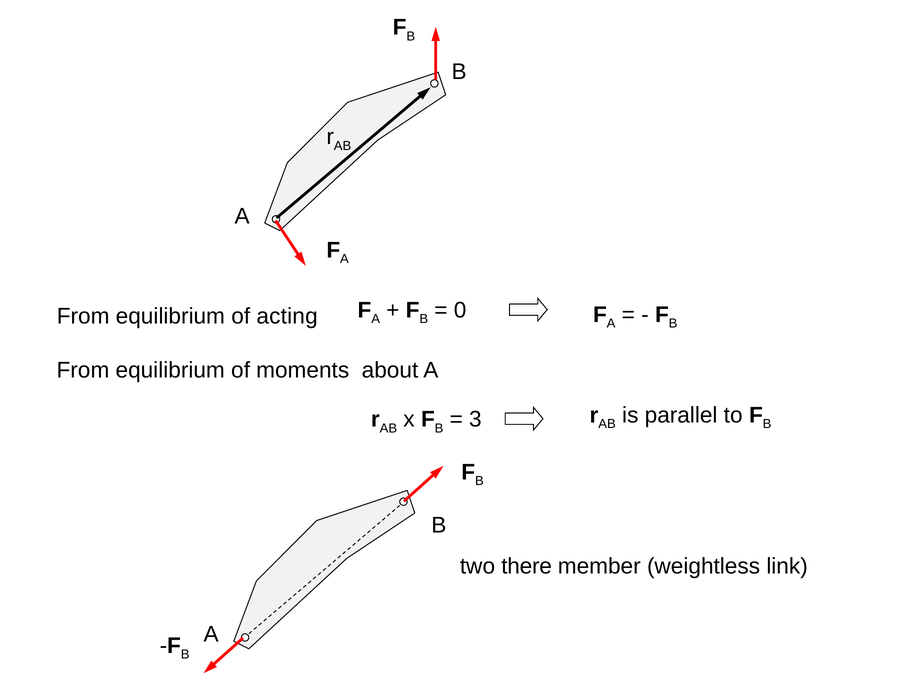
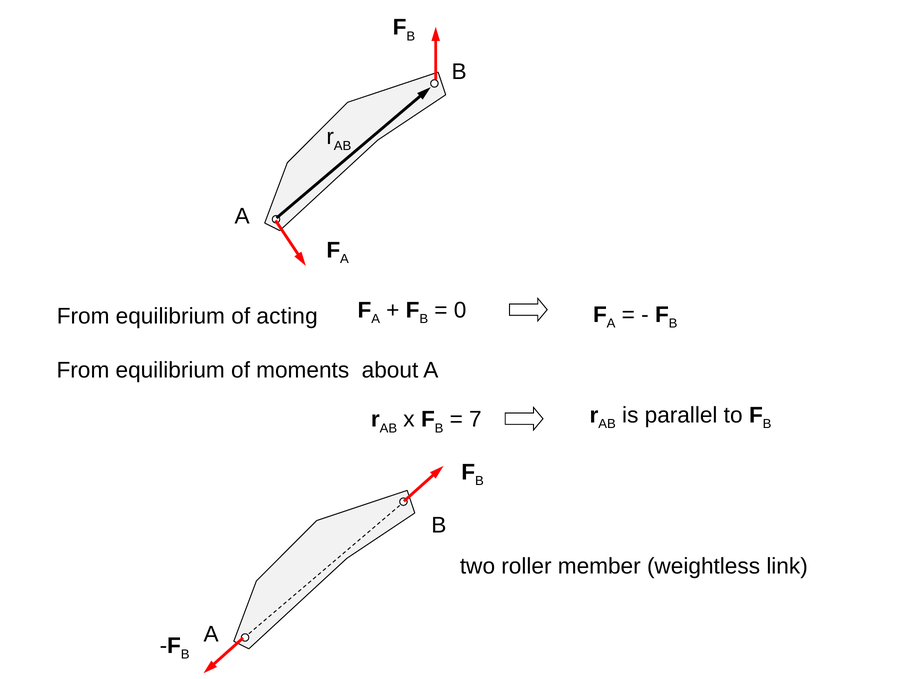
3: 3 -> 7 (475, 419)
there: there -> roller (526, 566)
